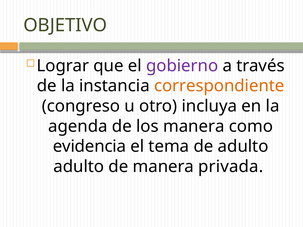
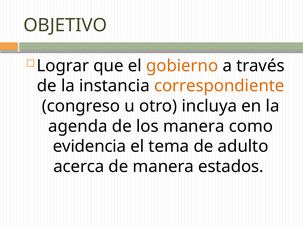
gobierno colour: purple -> orange (182, 66)
adulto: adulto -> acerca (79, 167)
privada: privada -> estados (231, 167)
